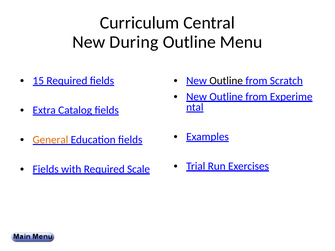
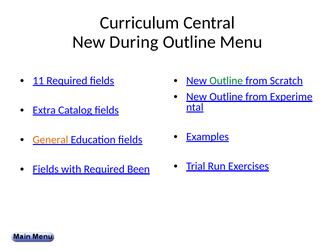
15: 15 -> 11 (38, 81)
Outline colour: black -> green (226, 81)
Scale: Scale -> Been (139, 169)
